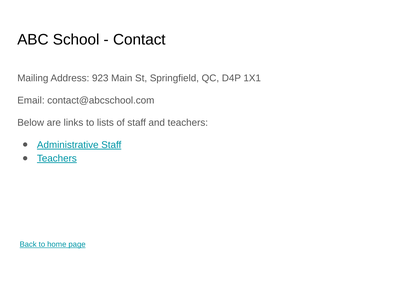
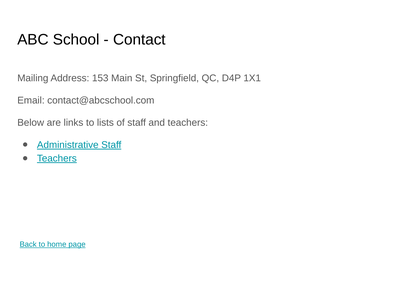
923: 923 -> 153 (100, 78)
